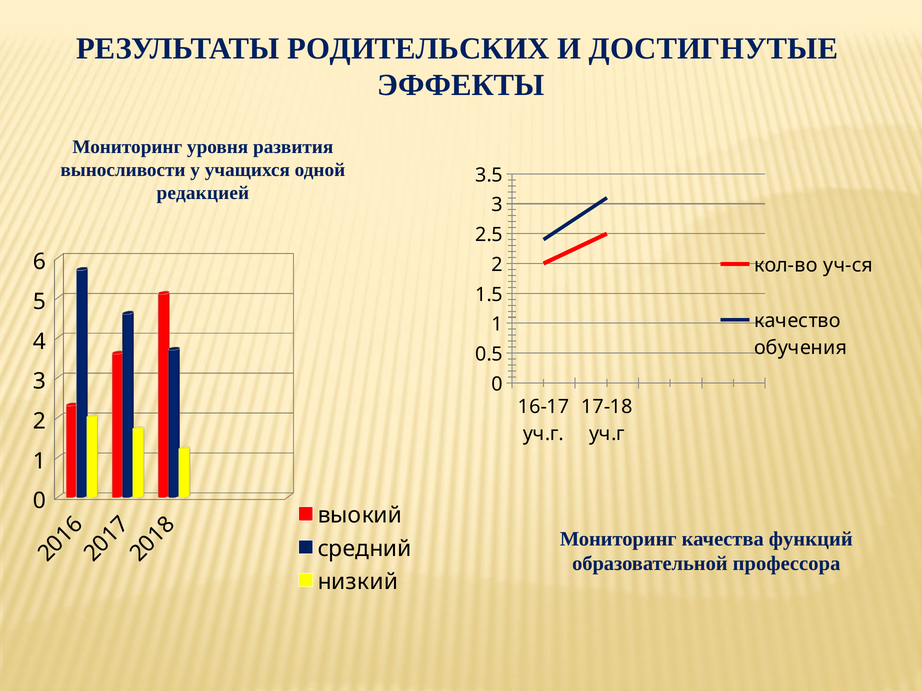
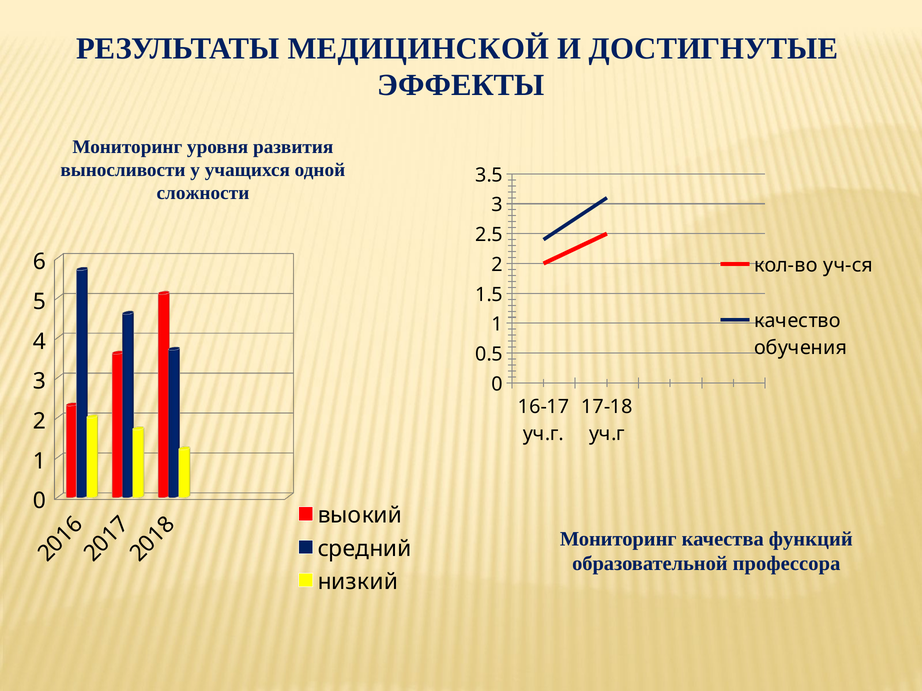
РОДИТЕЛЬСКИХ: РОДИТЕЛЬСКИХ -> МЕДИЦИНСКОЙ (418, 49)
редакцией: редакцией -> сложности (203, 193)
